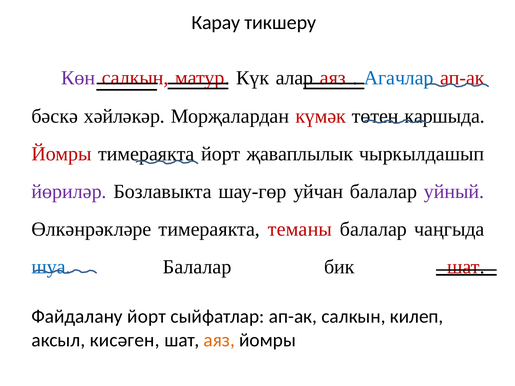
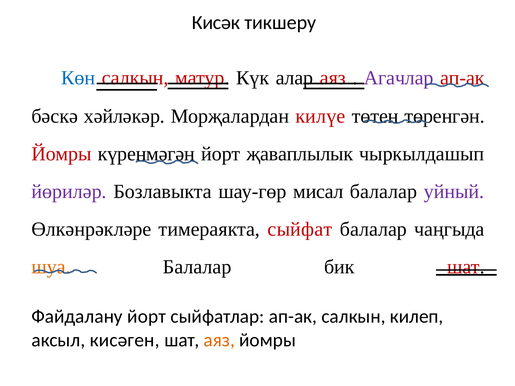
Карау: Карау -> Кисәк (216, 23)
Көн colour: purple -> blue (78, 78)
Агачлар colour: blue -> purple (399, 78)
күмәк: күмәк -> килүе (320, 116)
каршыда: каршыда -> төренгән (445, 116)
Йомры тимераякта: тимераякта -> күренмәгән (146, 154)
уйчан: уйчан -> мисал (318, 192)
теманы: теманы -> сыйфат (300, 229)
шуа colour: blue -> orange (51, 267)
